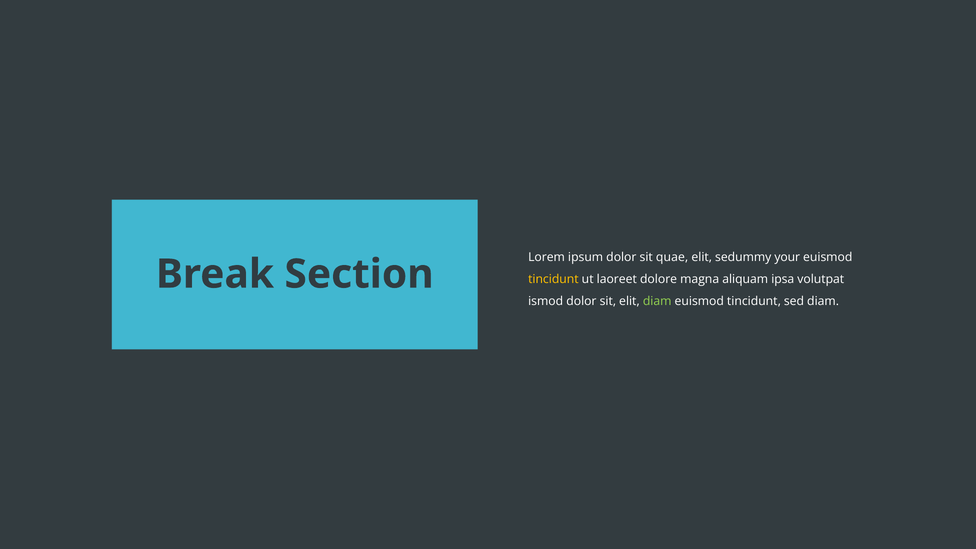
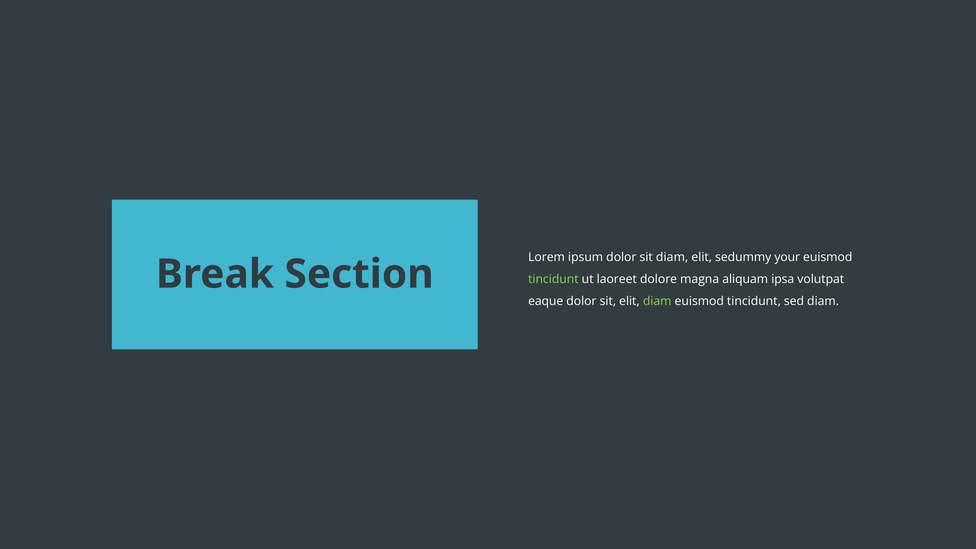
sit quae: quae -> diam (672, 257)
tincidunt colour: yellow -> light green (553, 279)
ismod: ismod -> eaque (546, 301)
